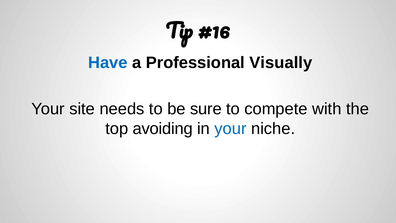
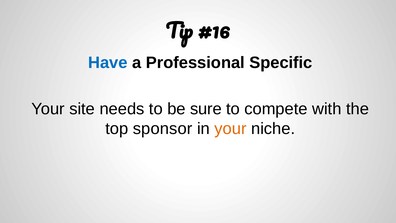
Visually: Visually -> Specific (281, 63)
avoiding: avoiding -> sponsor (163, 129)
your colour: blue -> orange (230, 129)
